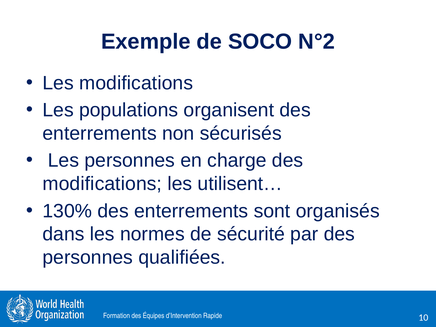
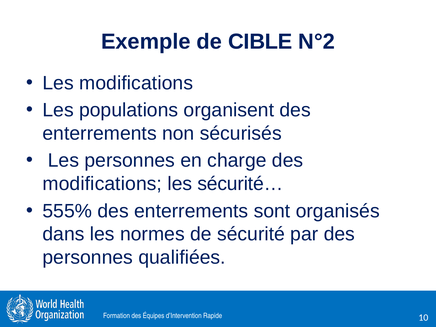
SOCO: SOCO -> CIBLE (260, 42)
utilisent…: utilisent… -> sécurité… (240, 184)
130%: 130% -> 555% (67, 211)
